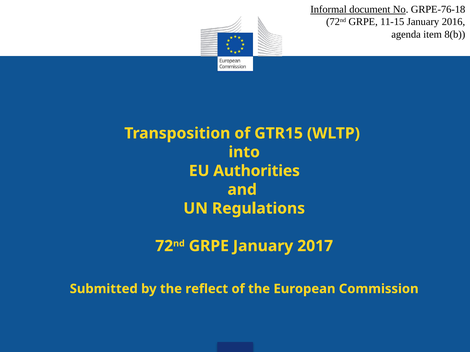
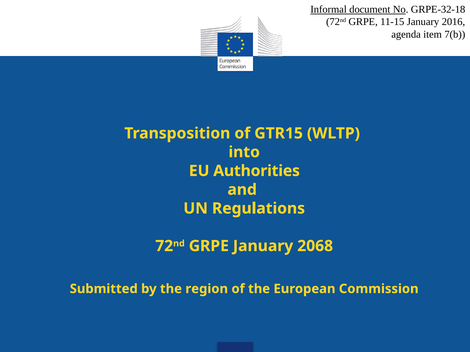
GRPE-76-18: GRPE-76-18 -> GRPE-32-18 (438, 9)
8(b: 8(b -> 7(b (455, 34)
2017: 2017 -> 2068 (315, 246)
reflect: reflect -> region (207, 289)
